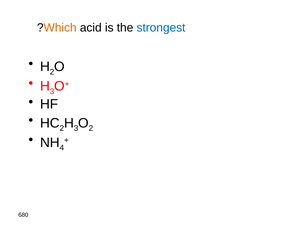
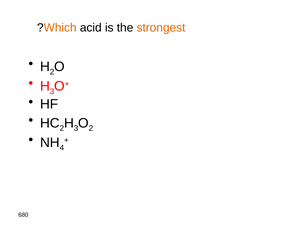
strongest colour: blue -> orange (161, 28)
